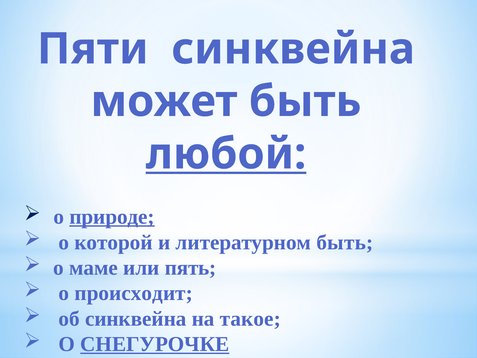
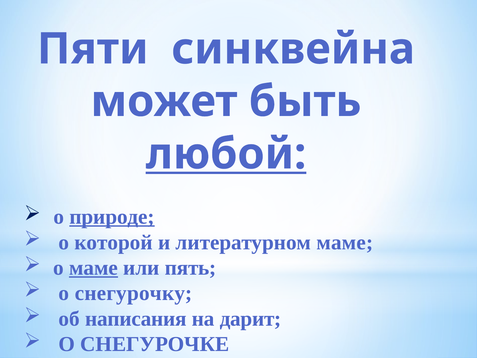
литературном быть: быть -> маме (345, 242)
маме underline: none -> present (94, 268)
происходит: происходит -> снегурочку (134, 293)
об синквейна: синквейна -> написания (136, 319)
такое: такое -> дарит (251, 319)
СНЕГУРОЧКЕ underline: present -> none (155, 344)
